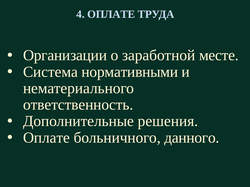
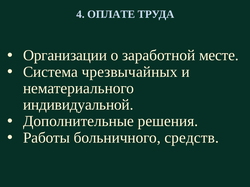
нормативными: нормативными -> чрезвычайных (130, 72)
ответственность: ответственность -> индивидуальной (78, 105)
Оплате: Оплате -> Работы (46, 138)
данного: данного -> средств (192, 138)
